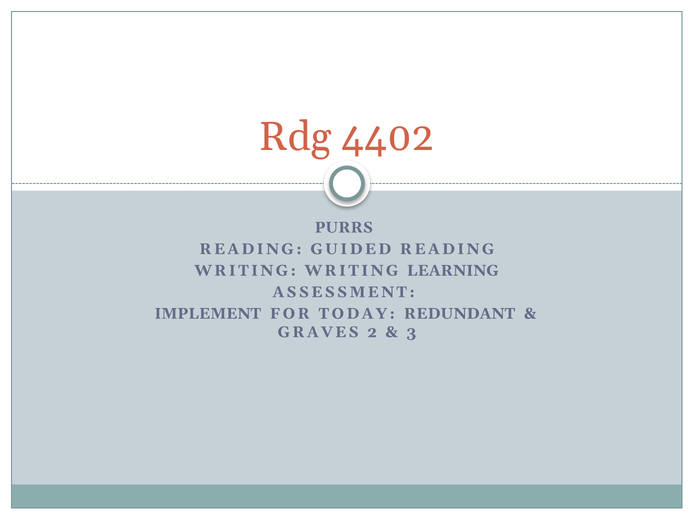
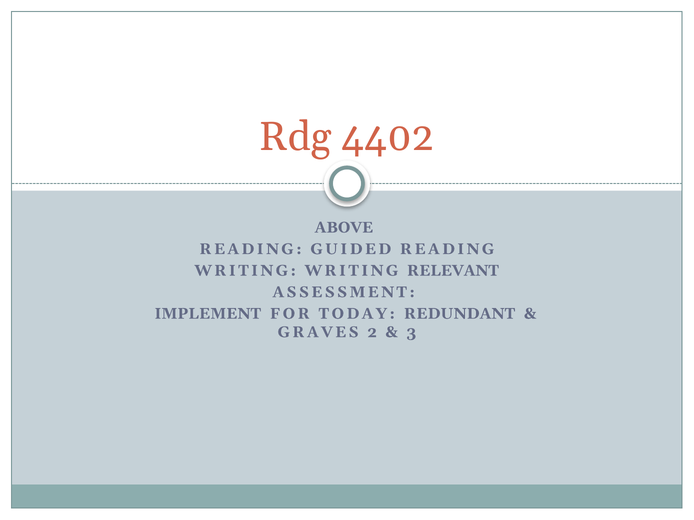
PURRS: PURRS -> ABOVE (344, 228)
LEARNING: LEARNING -> RELEVANT (453, 271)
